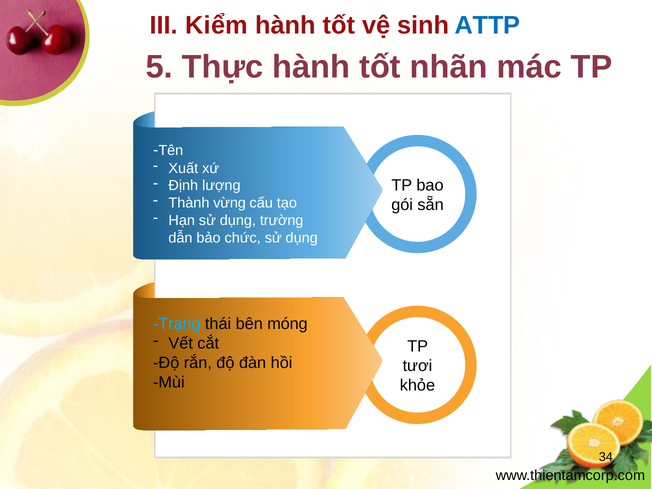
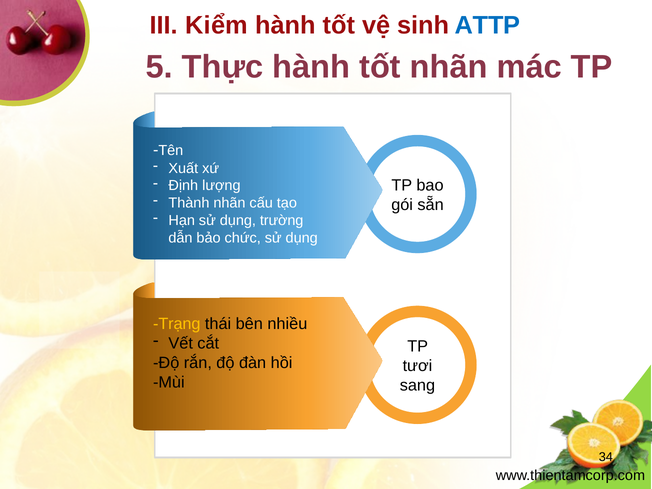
Thành vừng: vừng -> nhãn (229, 203)
Trạng colour: light blue -> yellow (177, 324)
móng: móng -> nhiều (287, 324)
khỏe: khỏe -> sang (417, 386)
